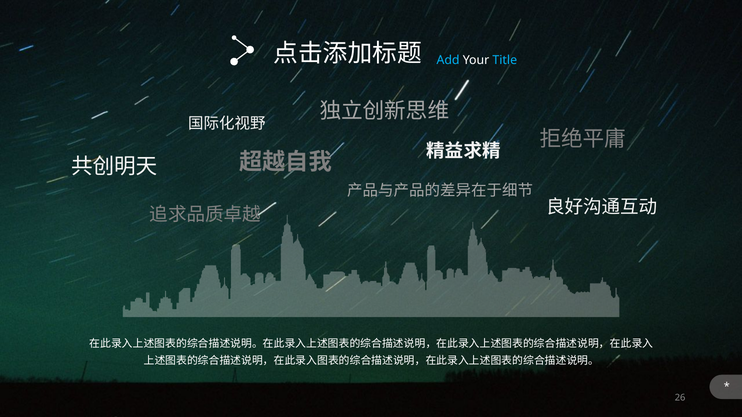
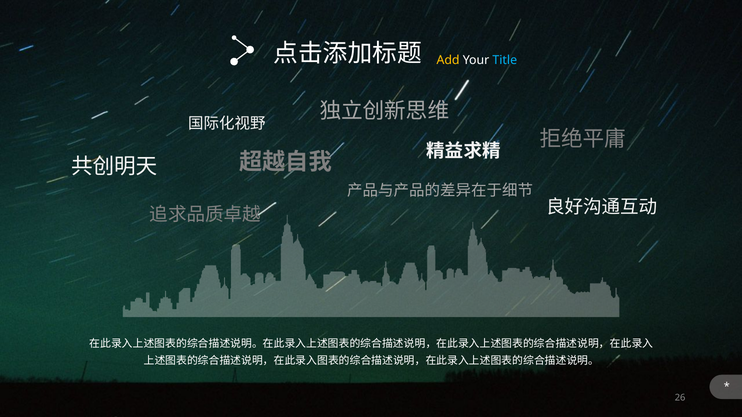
Add colour: light blue -> yellow (448, 60)
